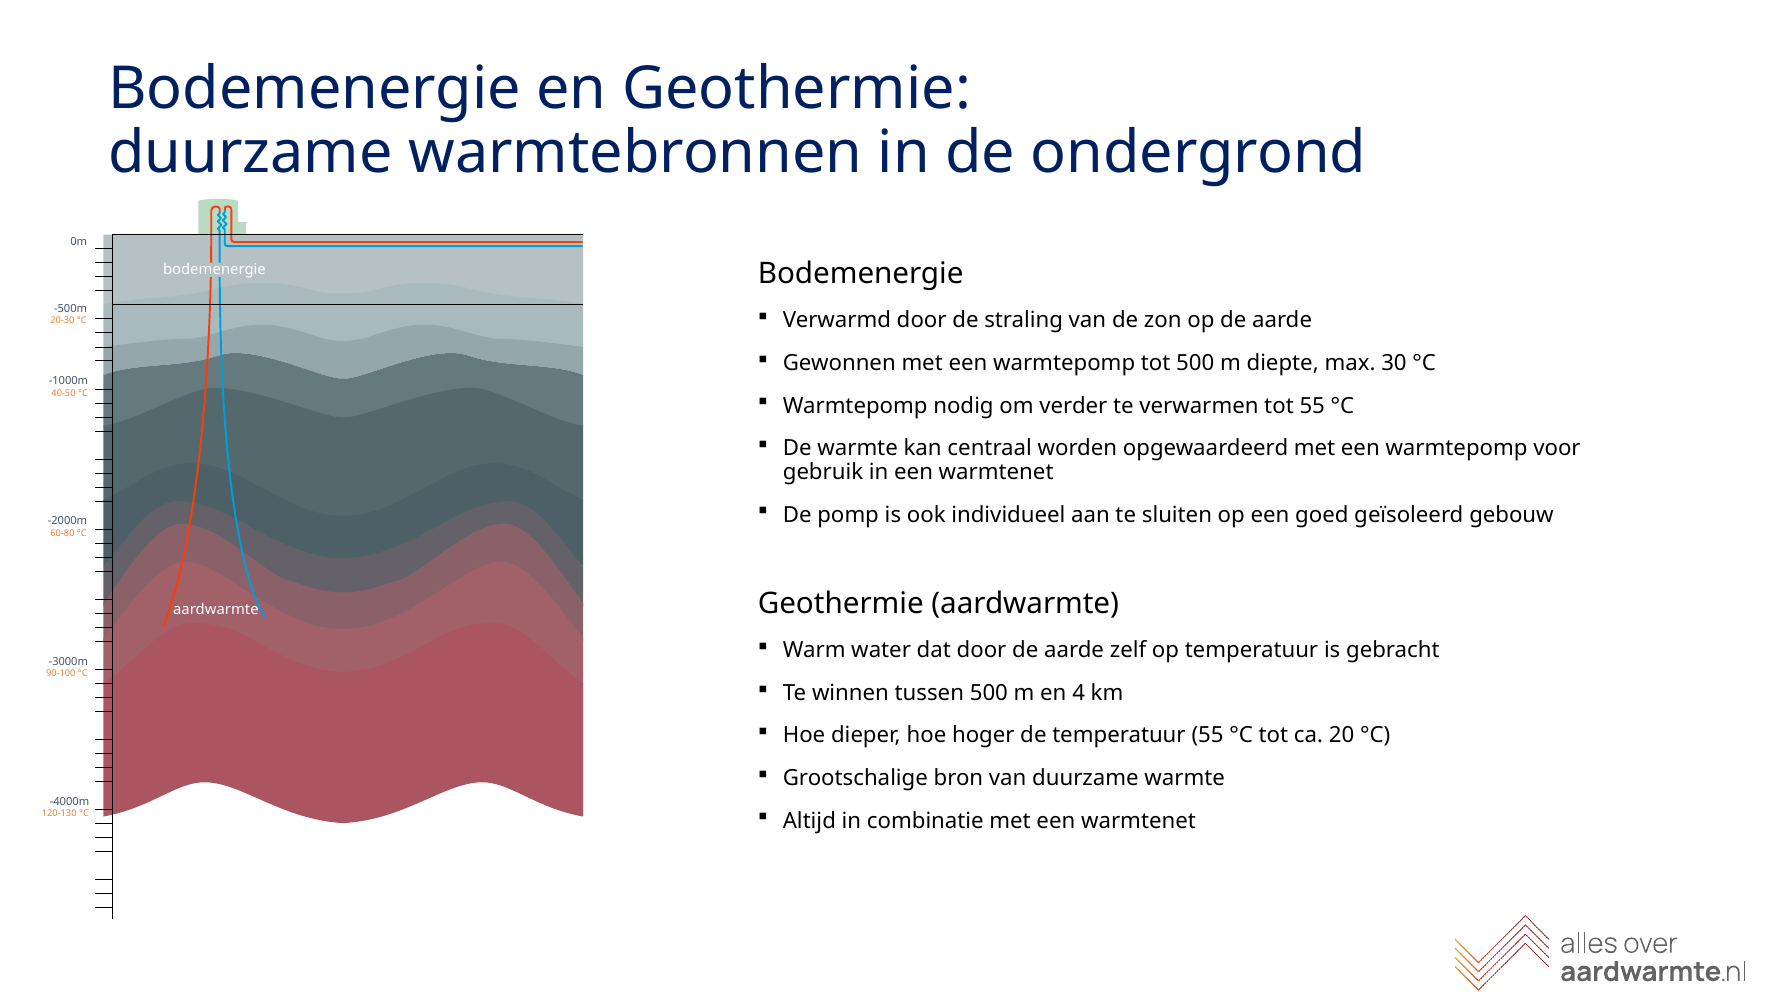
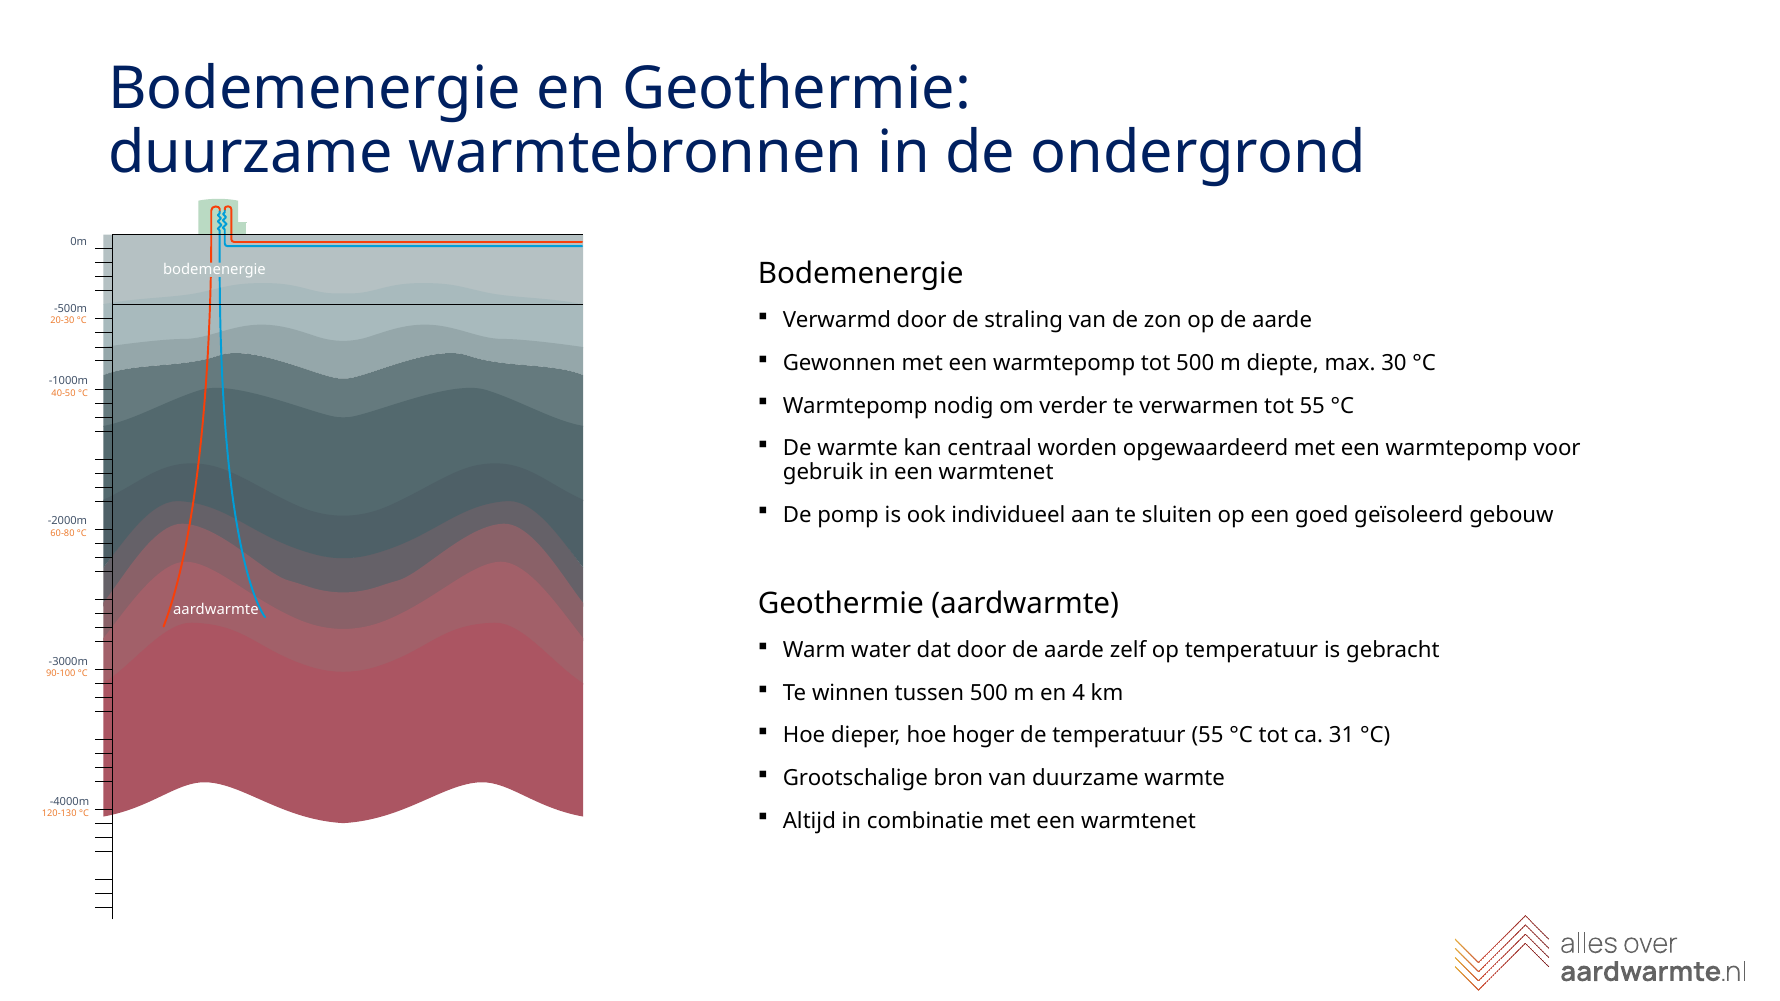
20: 20 -> 31 (1342, 736)
